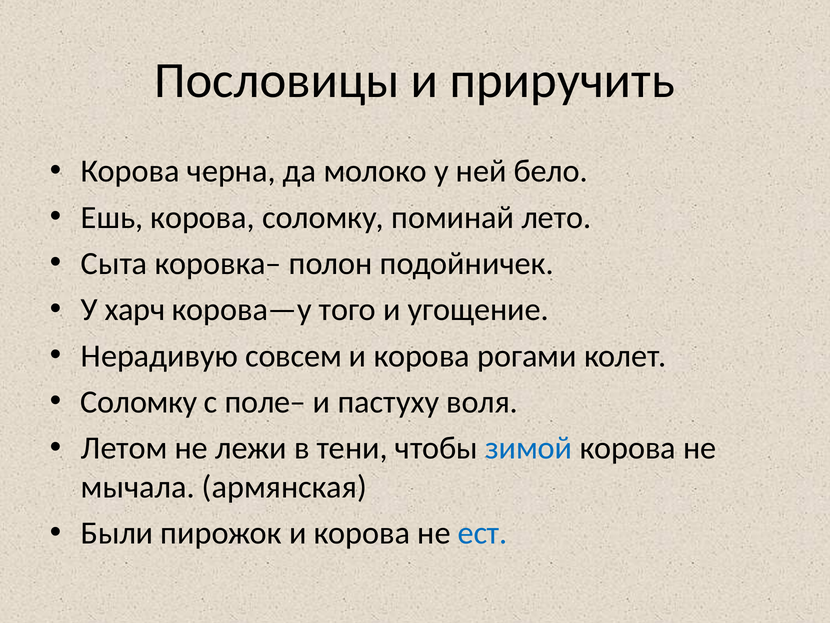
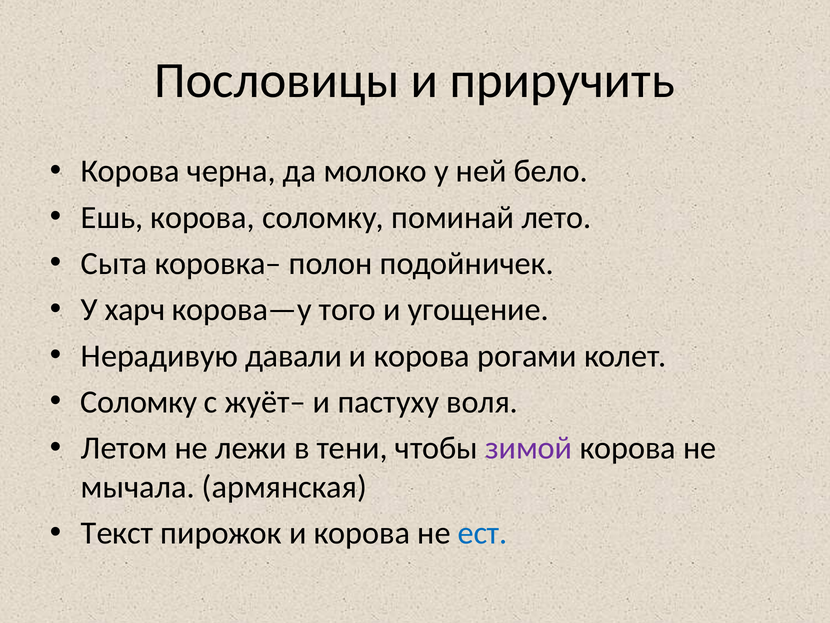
совсем: совсем -> давали (294, 356)
поле–: поле– -> жуёт– (265, 402)
зимой colour: blue -> purple (529, 448)
Были: Были -> Текст (117, 533)
